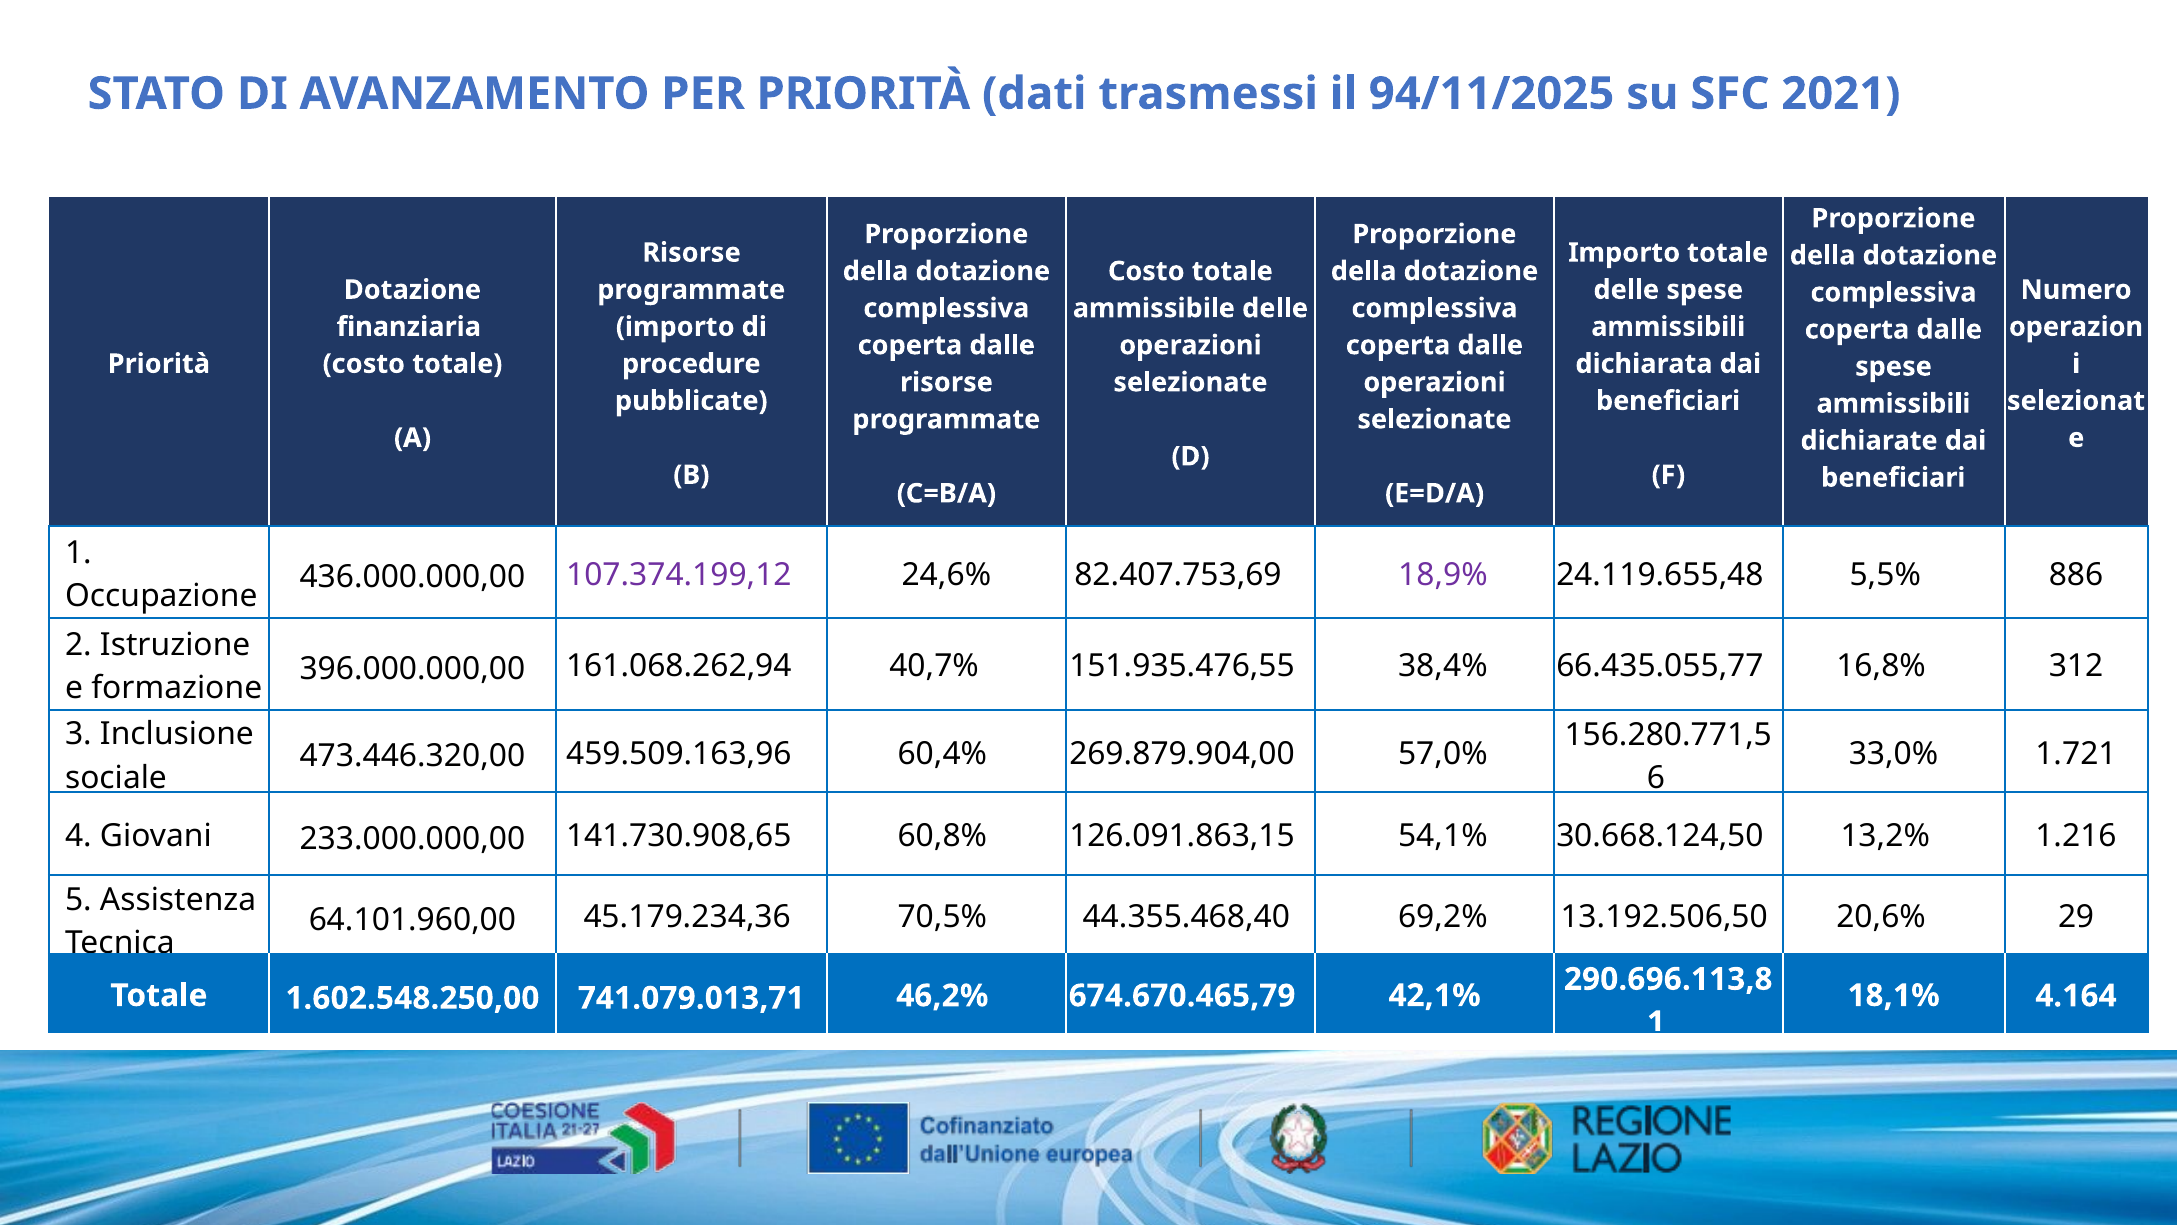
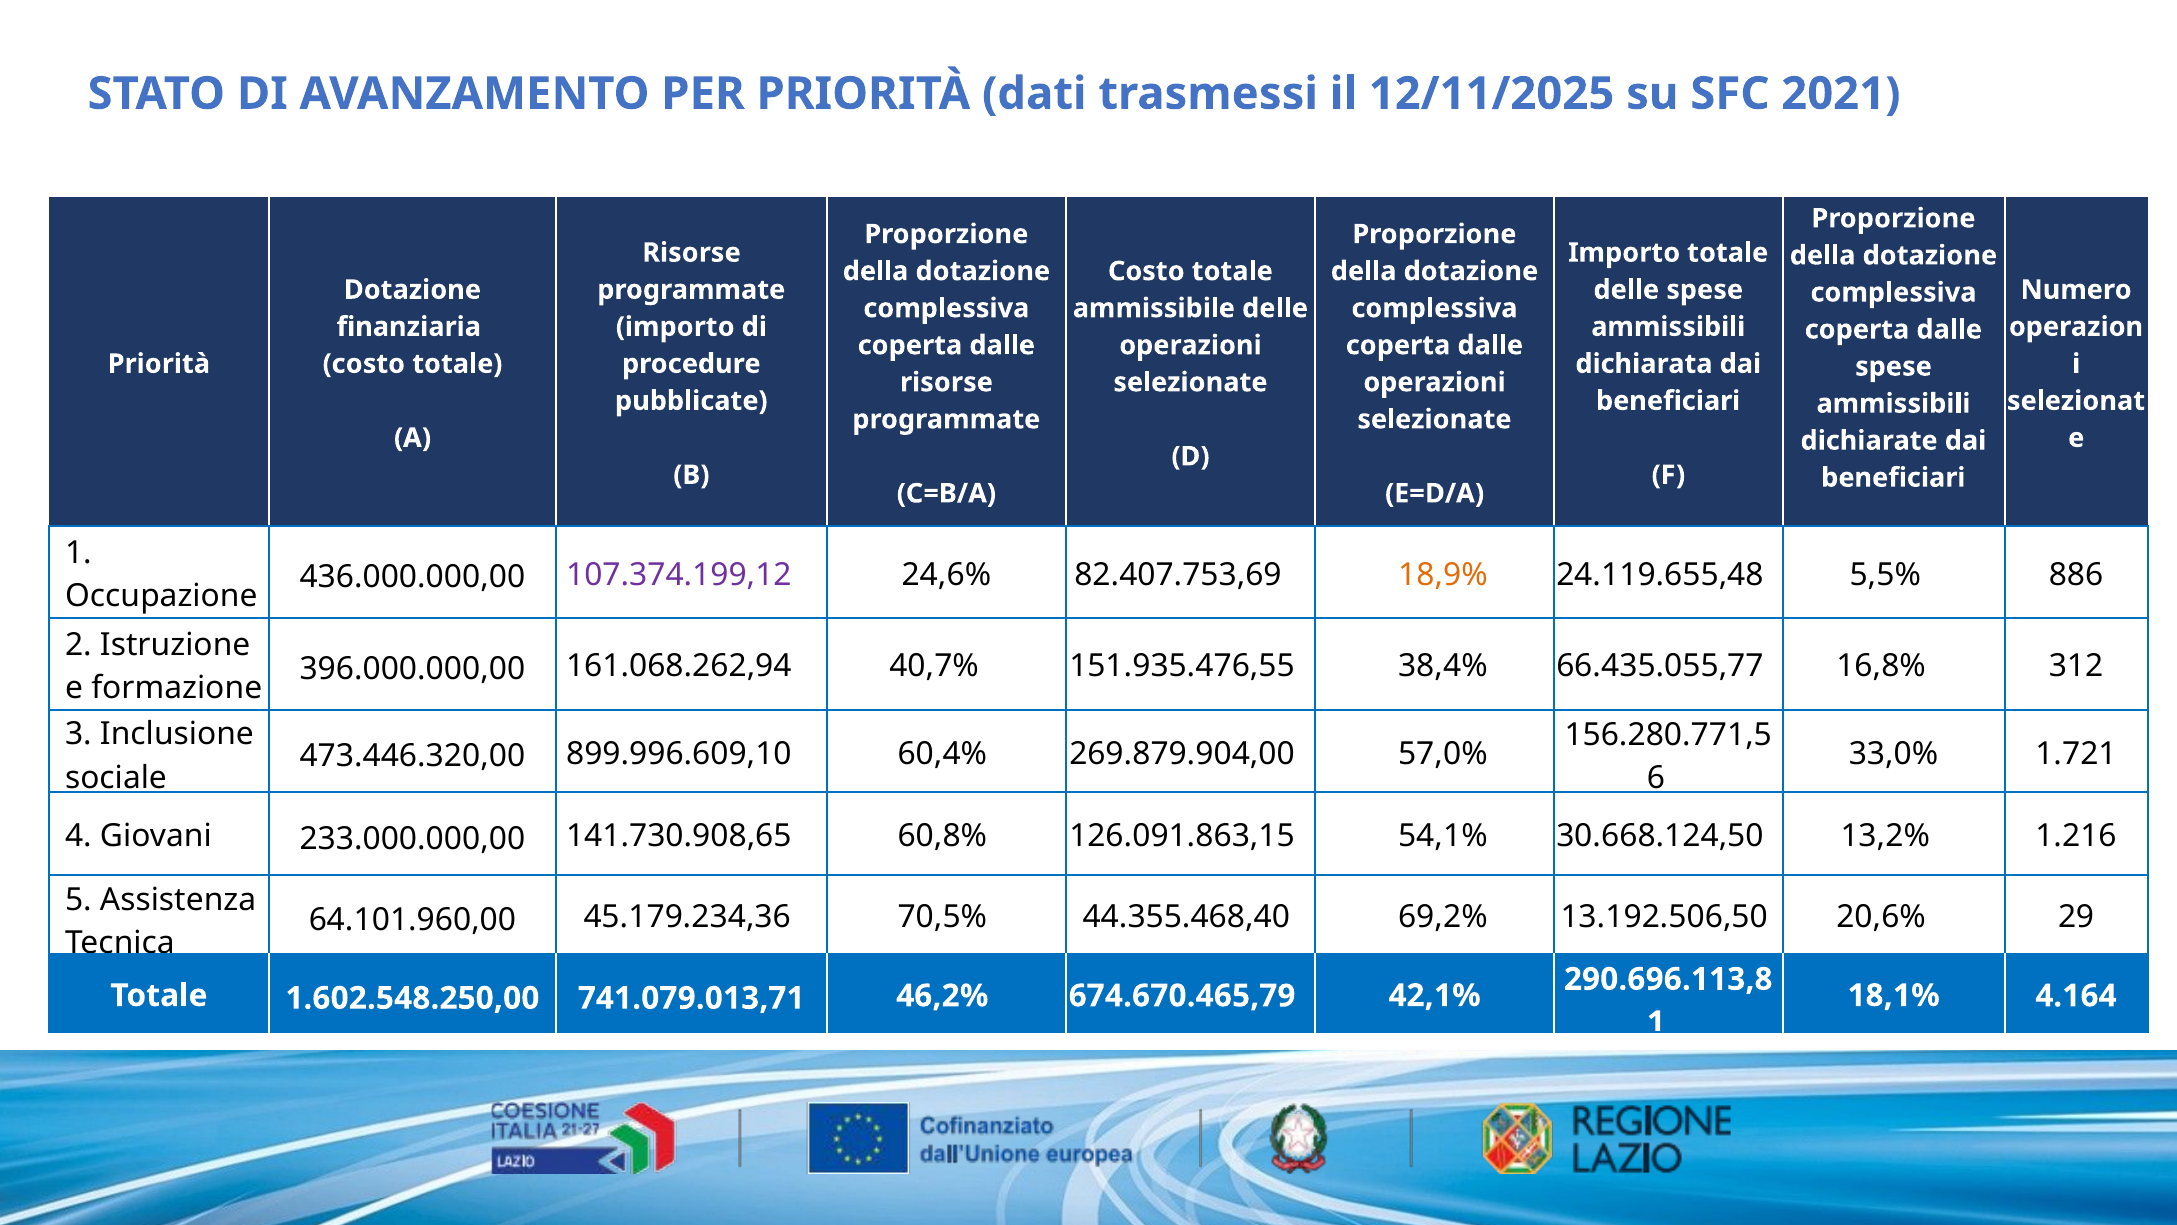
94/11/2025: 94/11/2025 -> 12/11/2025 (1492, 94)
18,9% colour: purple -> orange (1443, 574)
459.509.163,96: 459.509.163,96 -> 899.996.609,10 (679, 753)
